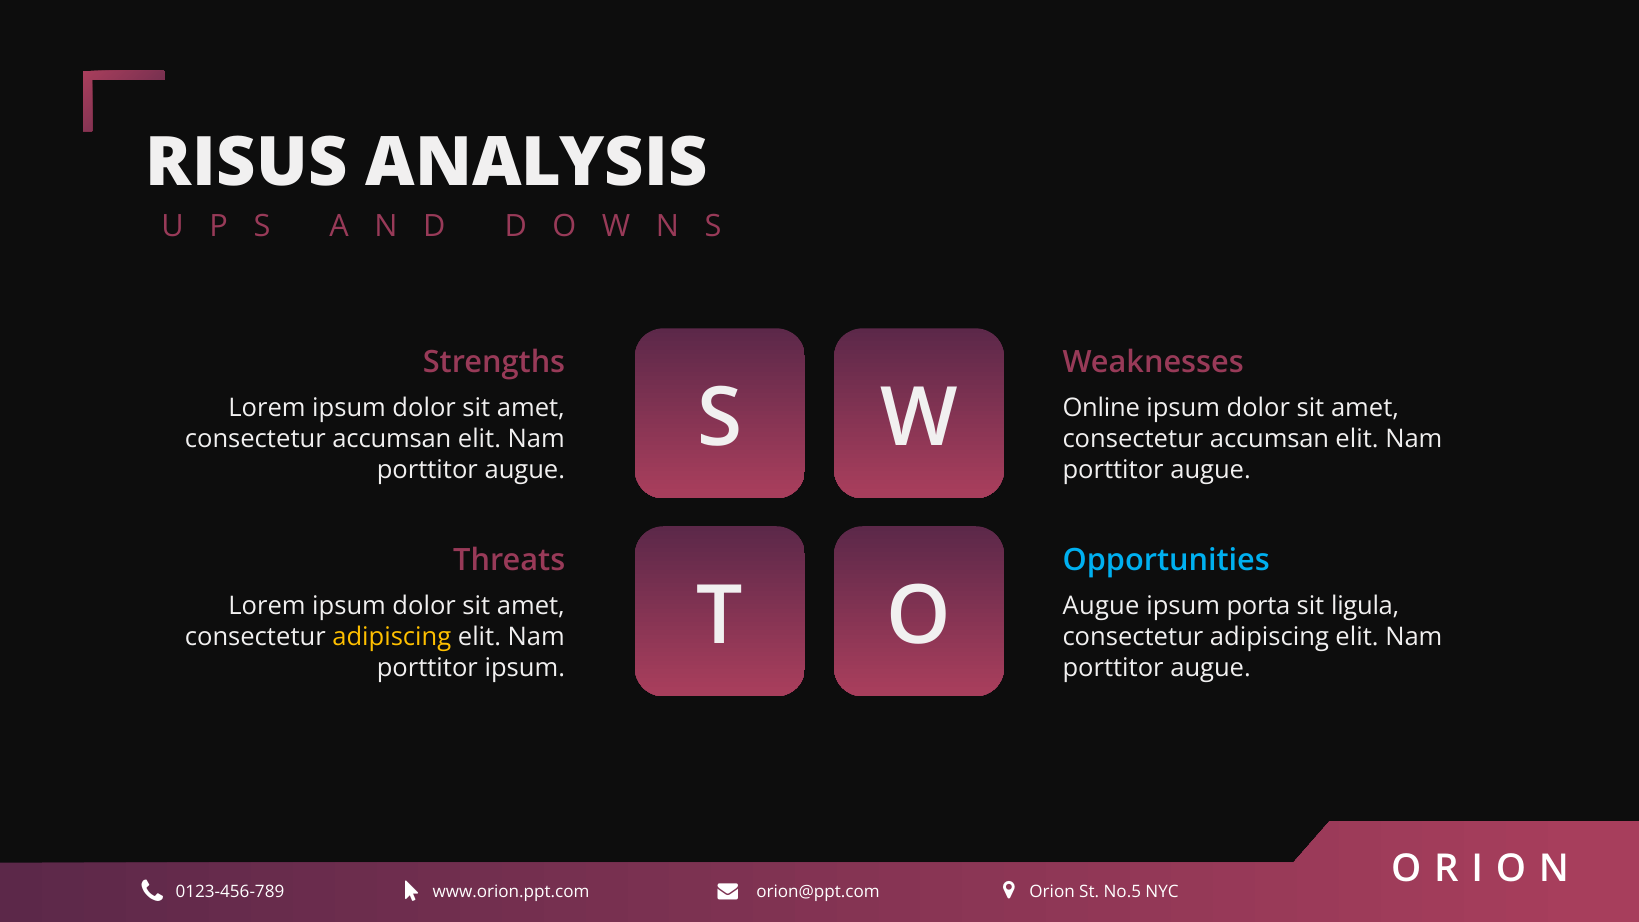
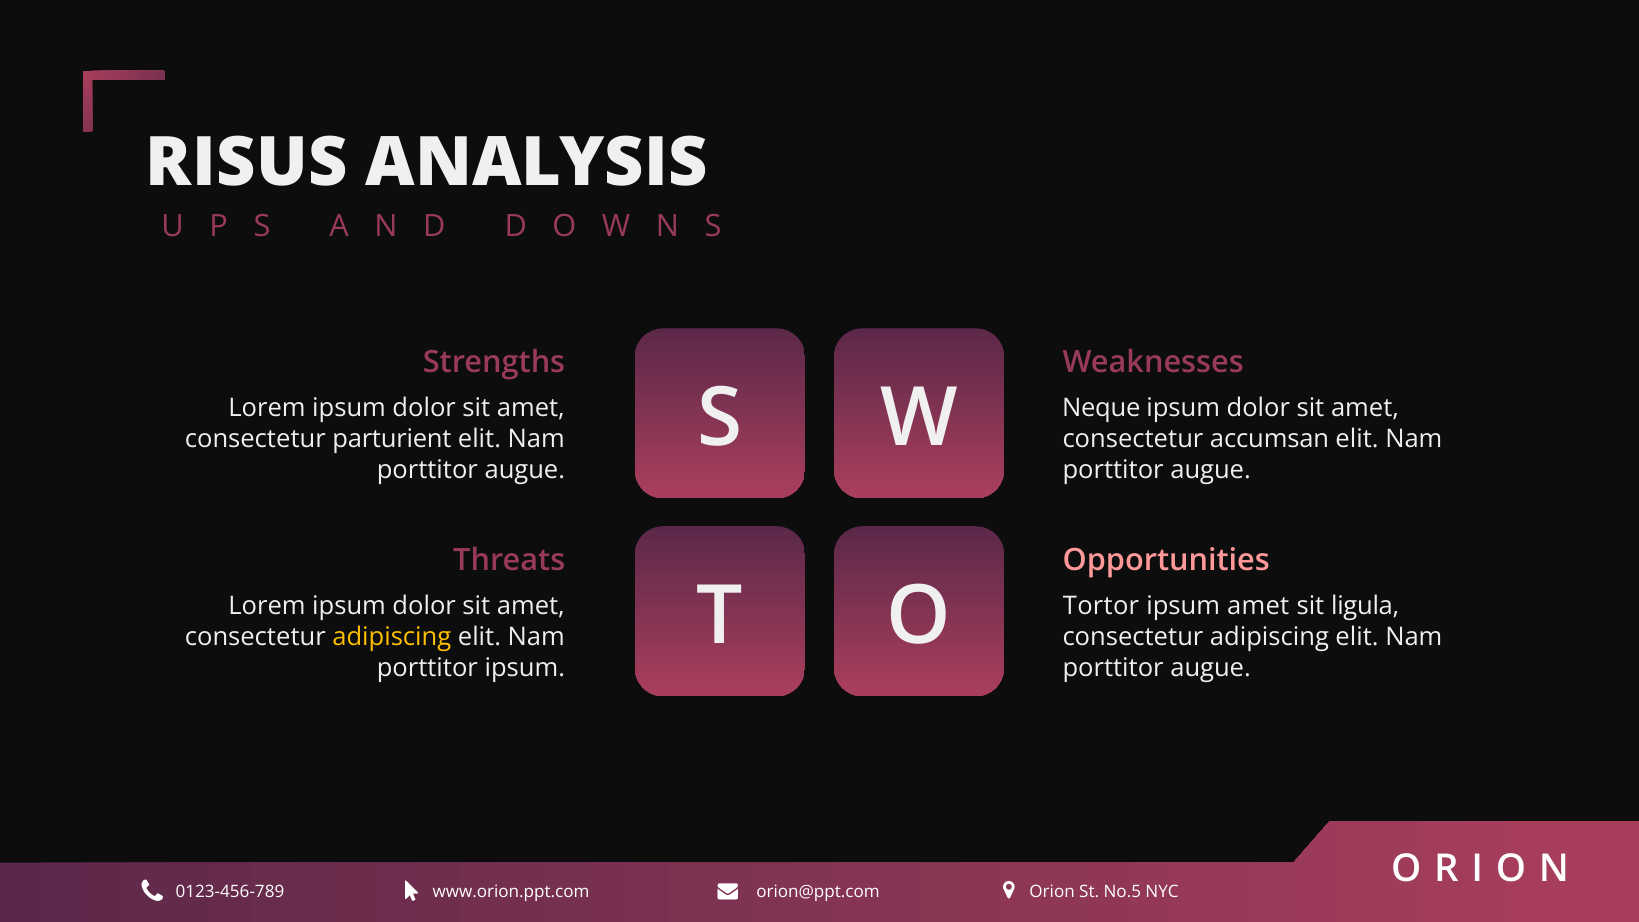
Online: Online -> Neque (1101, 408)
accumsan: accumsan -> parturient (392, 439)
Opportunities colour: light blue -> pink (1166, 560)
Augue: Augue -> Tortor (1101, 606)
ipsum porta: porta -> amet (1258, 606)
